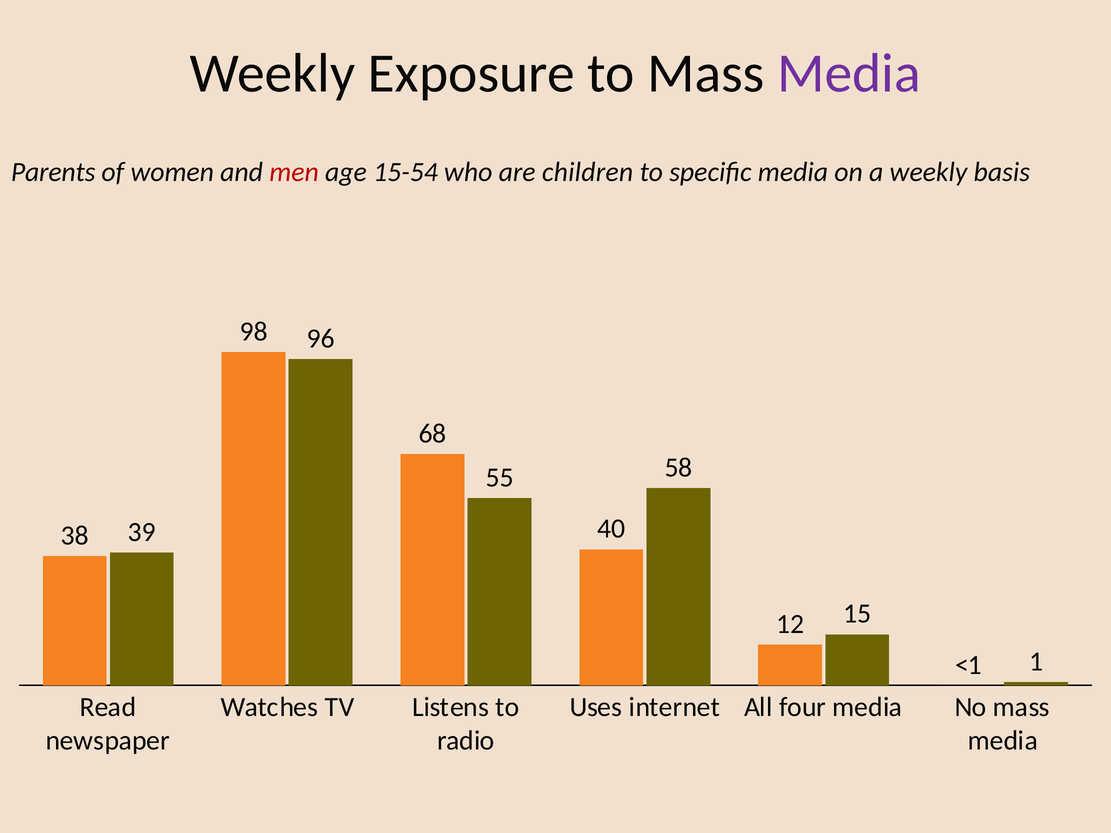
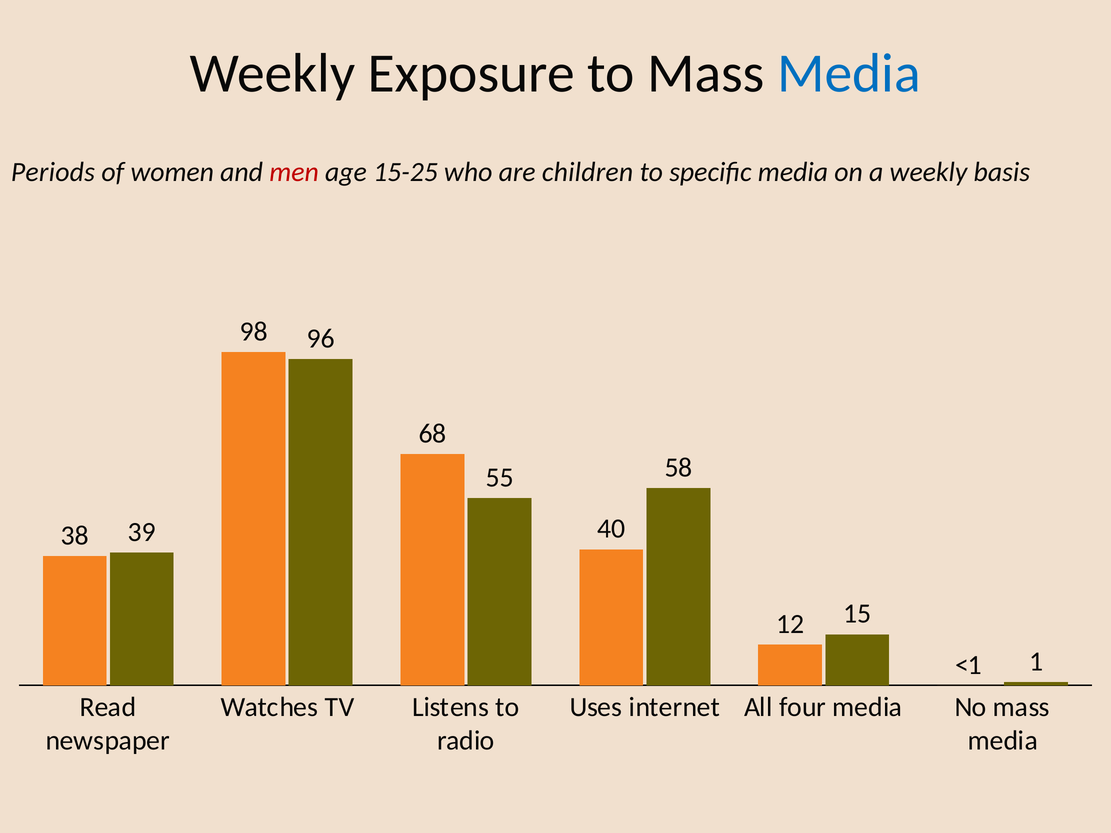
Media colour: purple -> blue (849, 73)
Parents: Parents -> Periods (53, 172)
15-54: 15-54 -> 15-25 (406, 172)
